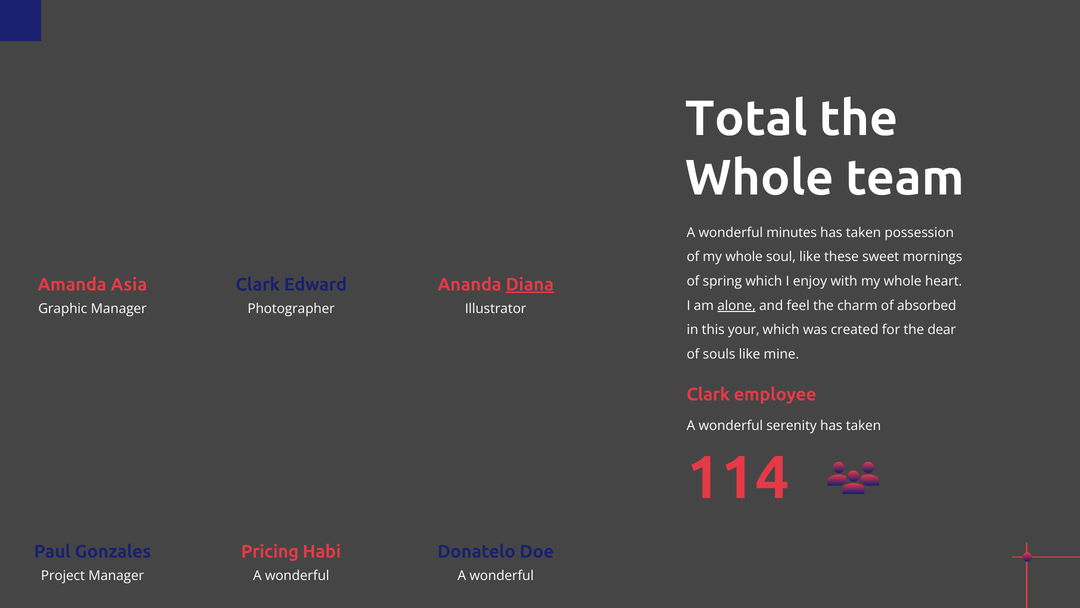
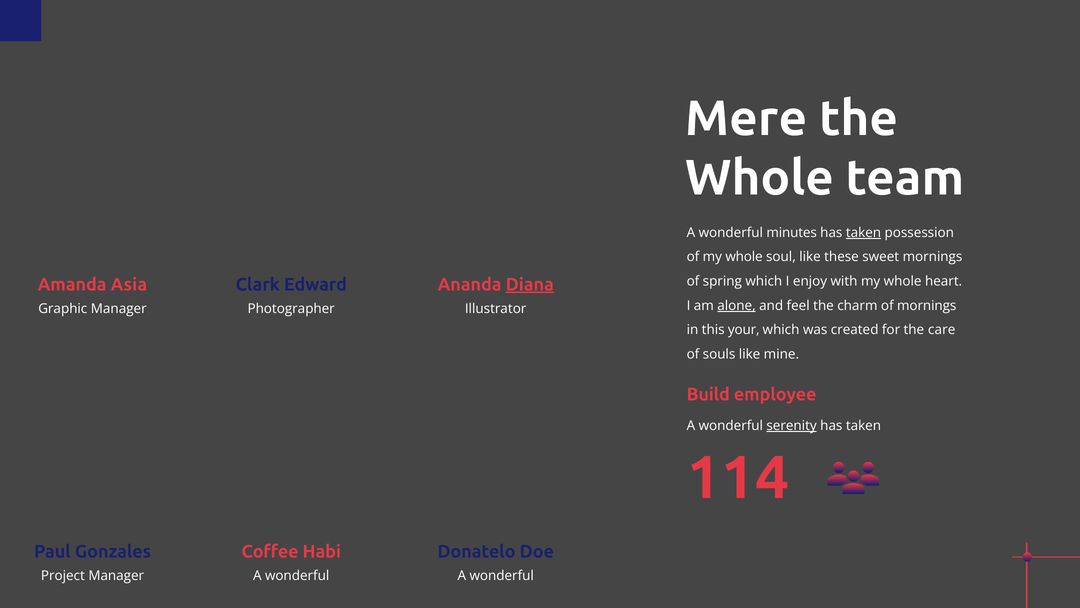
Total: Total -> Mere (746, 119)
taken underline: none -> present (864, 232)
of absorbed: absorbed -> mornings (927, 305)
dear: dear -> care (942, 330)
Clark: Clark -> Build (708, 394)
serenity underline: none -> present (792, 425)
Pricing: Pricing -> Coffee (270, 551)
